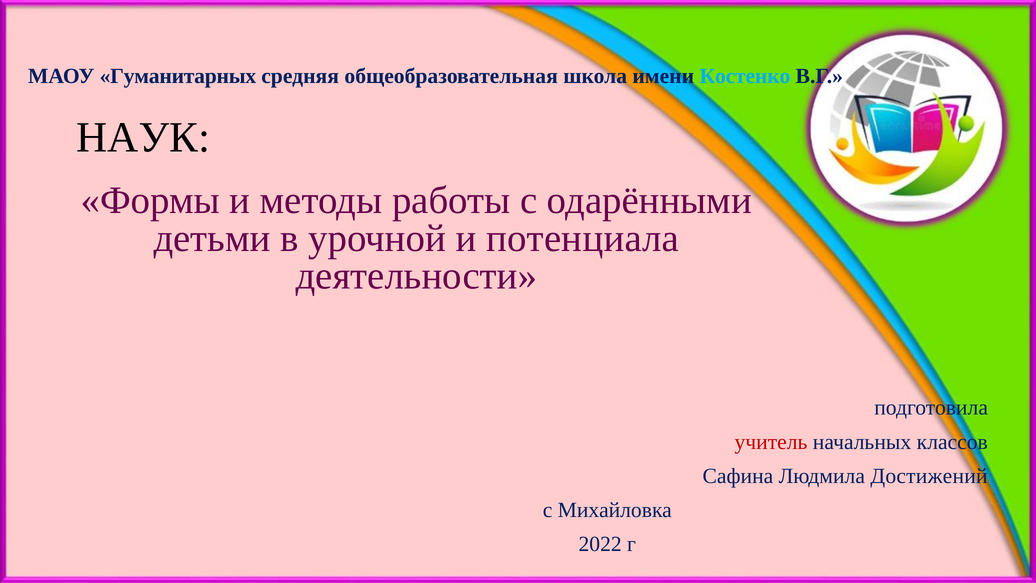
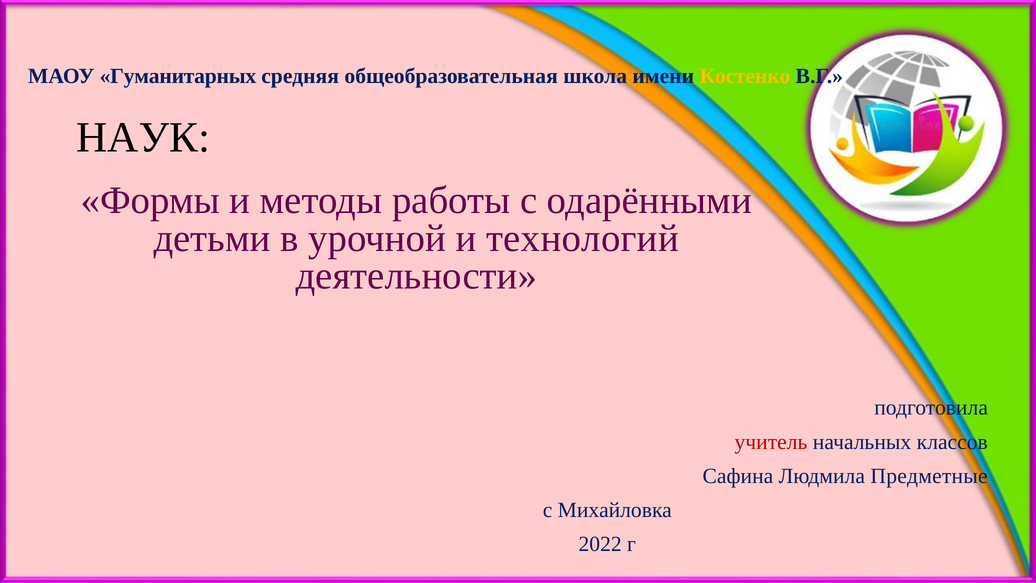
Костенко colour: light blue -> yellow (745, 76)
потенциала: потенциала -> технологий (582, 238)
Достижений: Достижений -> Предметные (929, 476)
